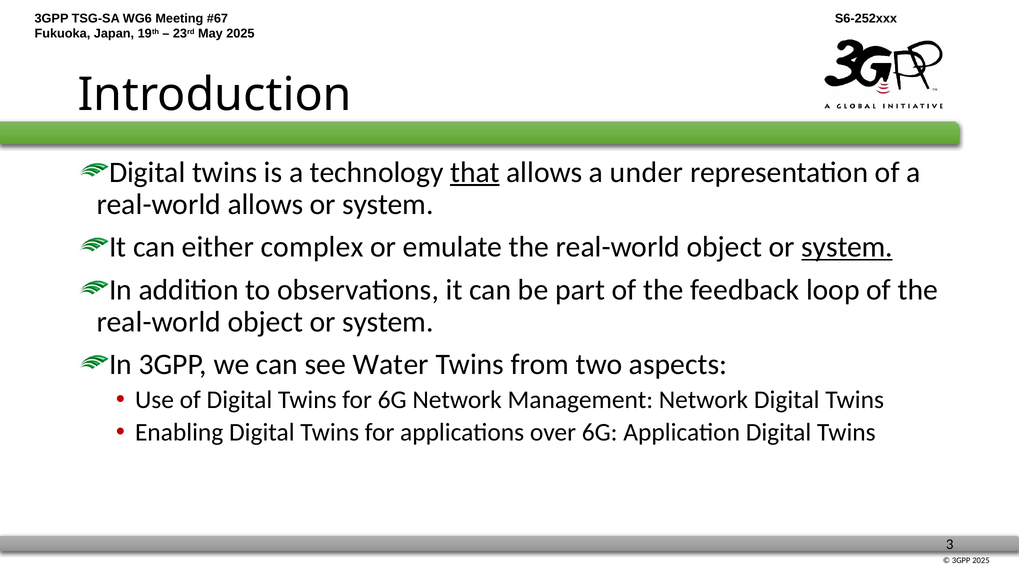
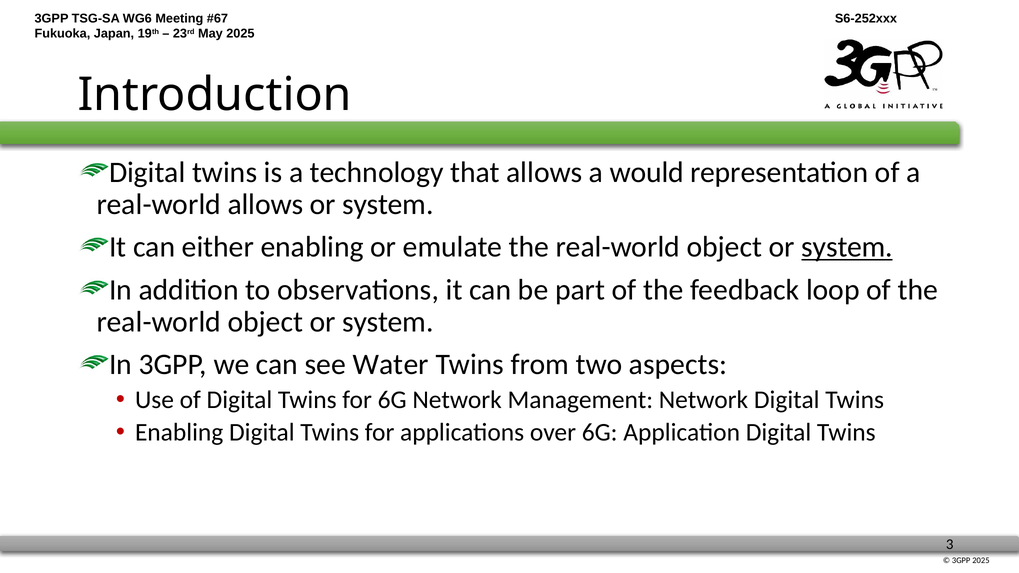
that underline: present -> none (475, 172)
under: under -> would (647, 172)
either complex: complex -> enabling (312, 247)
